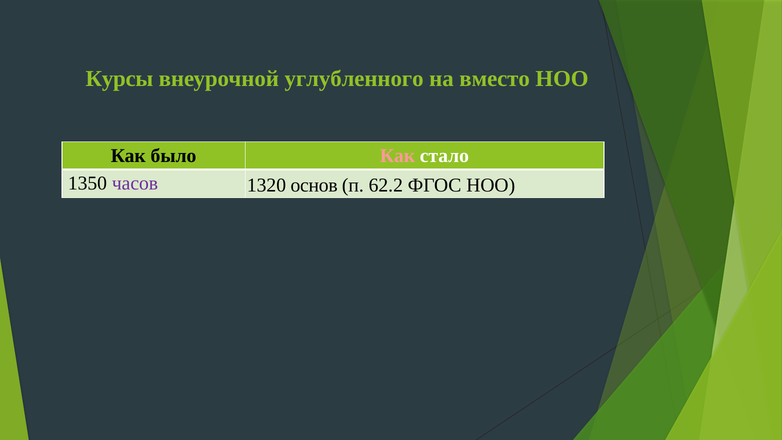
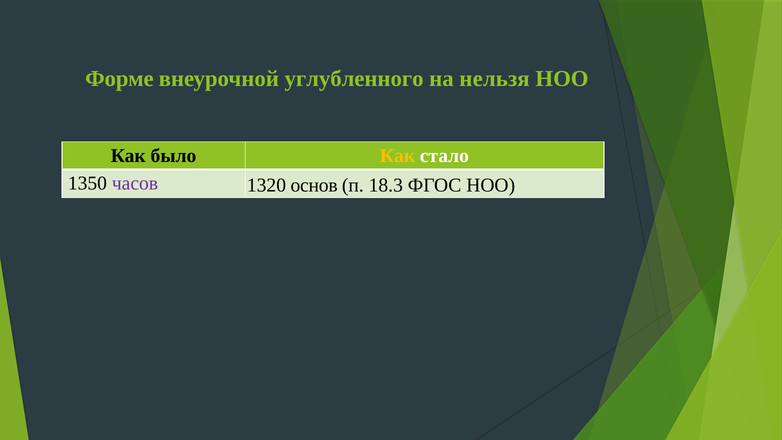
Курсы: Курсы -> Форме (119, 79)
вместо: вместо -> нельзя (494, 79)
Как colour: pink -> yellow (398, 156)
62.2: 62.2 -> 18.3 (386, 185)
